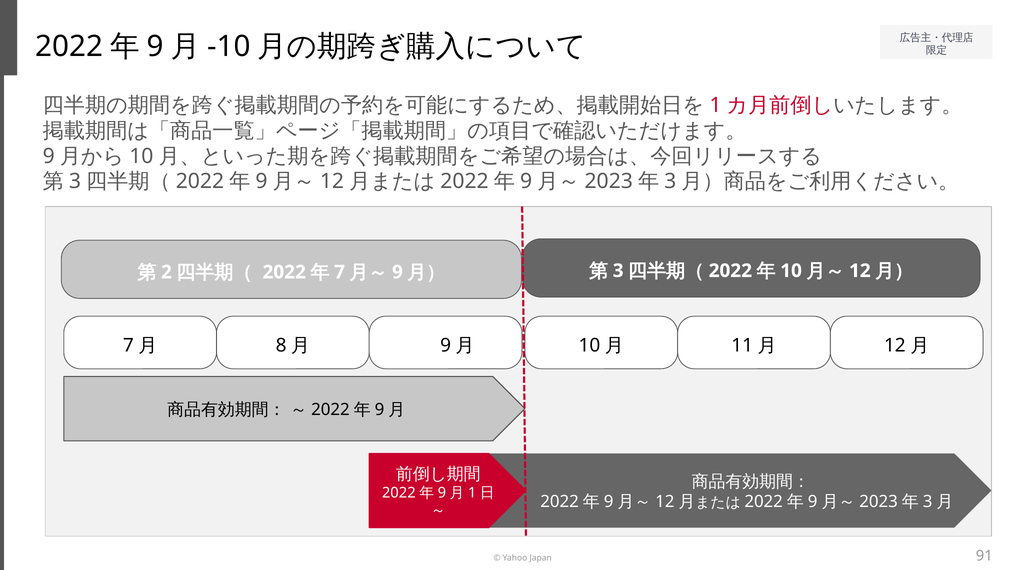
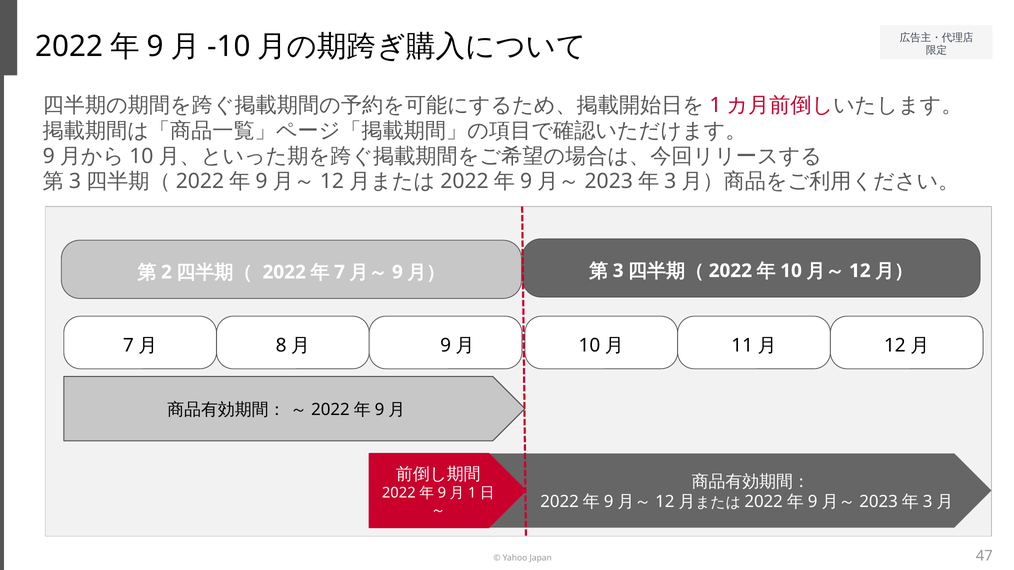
91: 91 -> 47 (984, 556)
